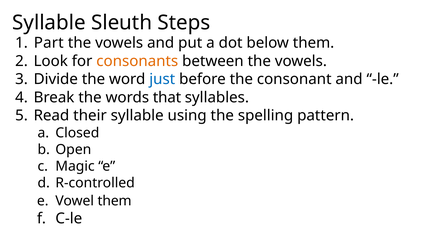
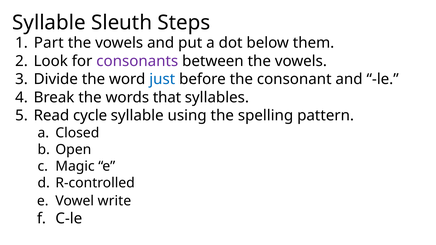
consonants colour: orange -> purple (137, 61)
their: their -> cycle (90, 116)
Vowel them: them -> write (114, 201)
